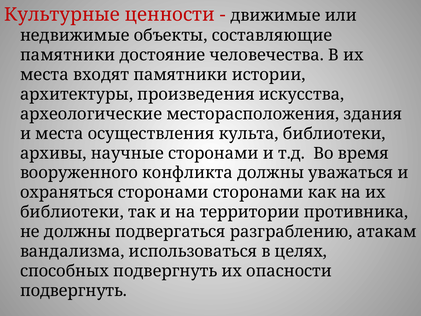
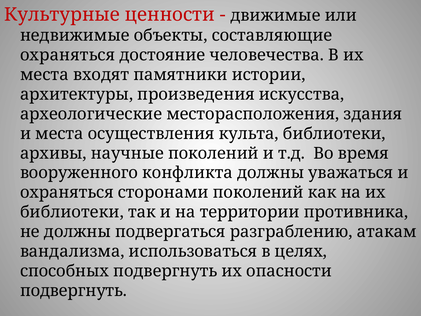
памятники: памятники -> охраняться (68, 55)
научные сторонами: сторонами -> поколений (213, 153)
сторонами сторонами: сторонами -> поколений (258, 192)
